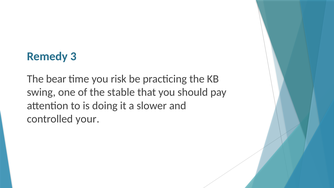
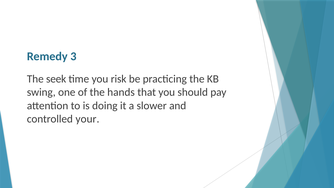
bear: bear -> seek (56, 79)
stable: stable -> hands (121, 92)
